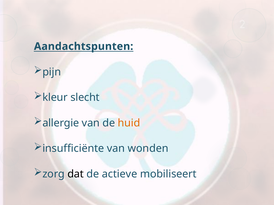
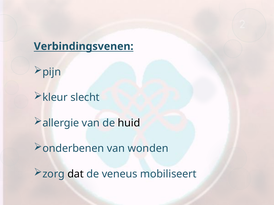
Aandachtspunten: Aandachtspunten -> Verbindingsvenen (84, 46)
huid colour: orange -> black (129, 123)
insufficiënte: insufficiënte -> onderbenen (73, 149)
actieve: actieve -> veneus (120, 174)
